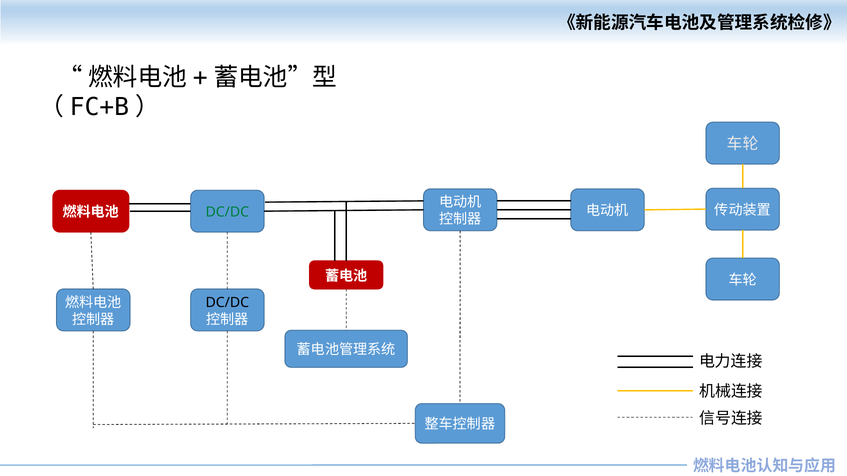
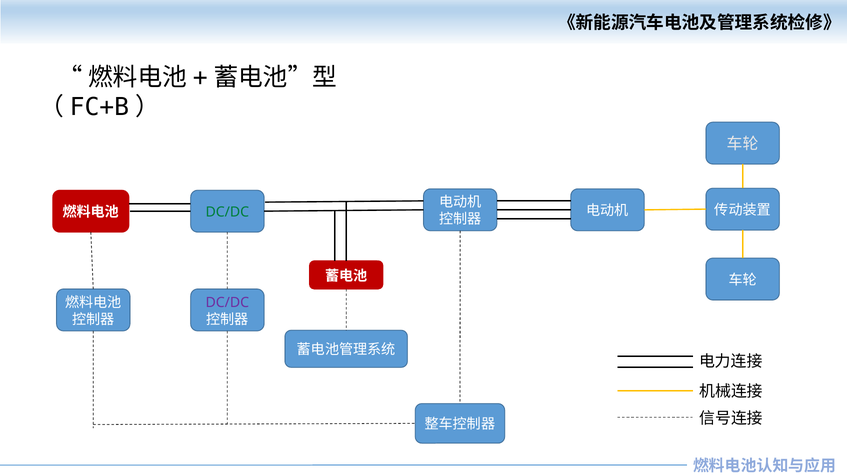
DC/DC colour: black -> purple (227, 303)
